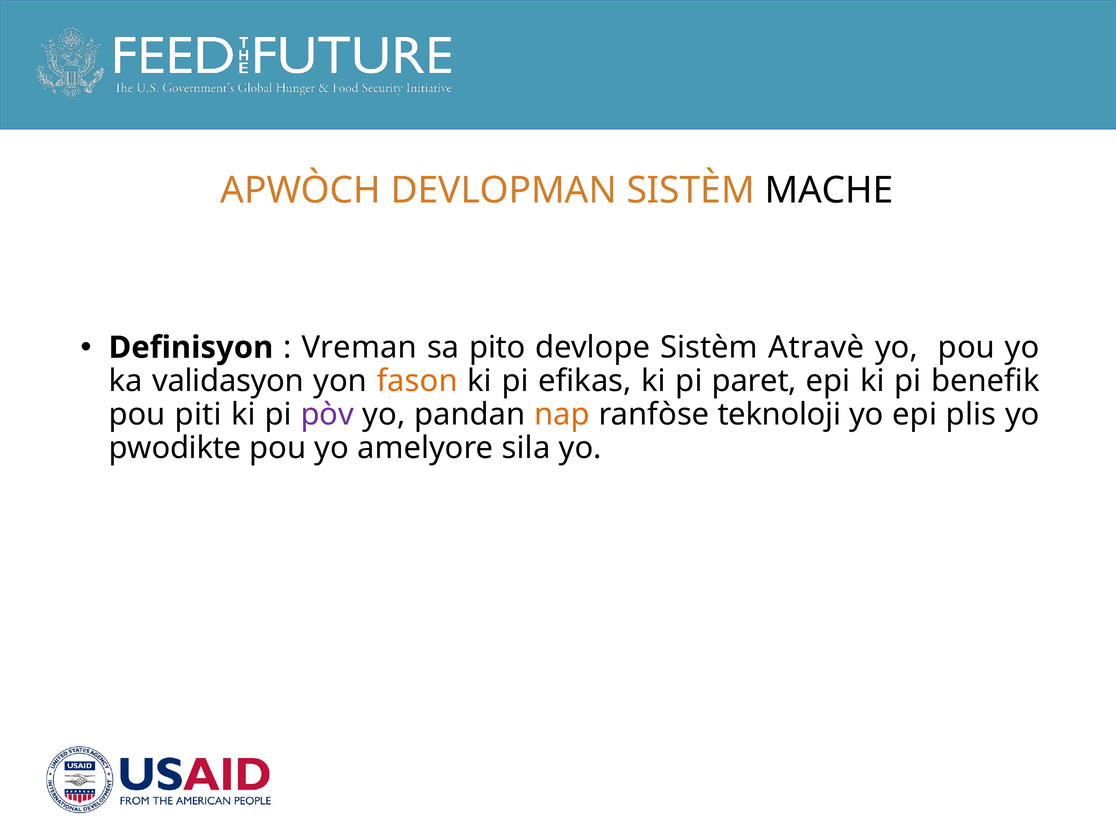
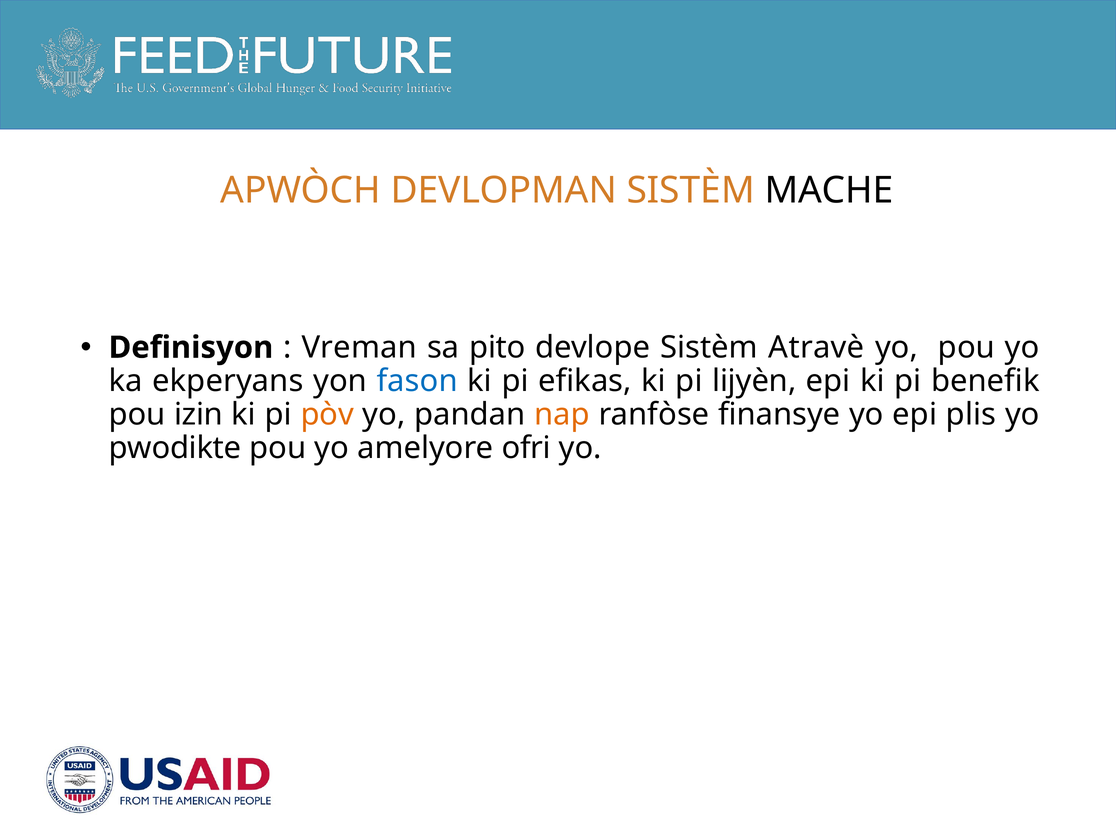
validasyon: validasyon -> ekperyans (228, 381)
fason colour: orange -> blue (417, 381)
paret: paret -> lijyèn (754, 381)
piti: piti -> izin (199, 415)
pòv colour: purple -> orange (327, 415)
teknoloji: teknoloji -> finansye (779, 415)
sila: sila -> ofri (526, 448)
